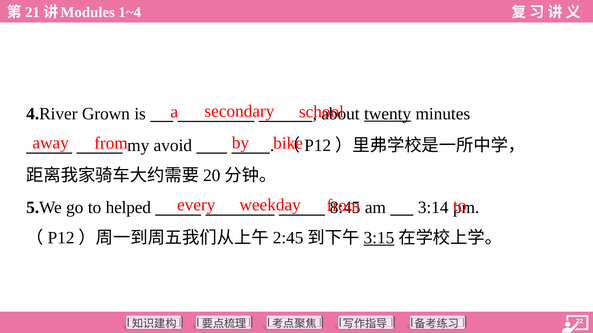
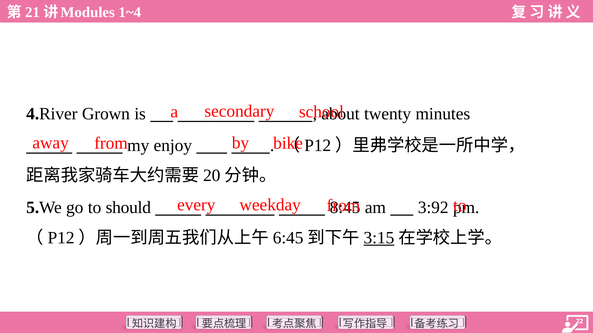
twenty underline: present -> none (388, 114)
avoid: avoid -> enjoy (173, 146)
helped: helped -> should (128, 208)
3:14: 3:14 -> 3:92 (433, 208)
2:45: 2:45 -> 6:45 (288, 238)
